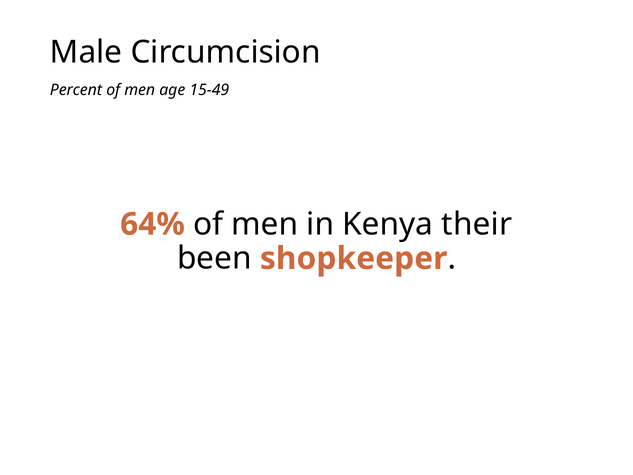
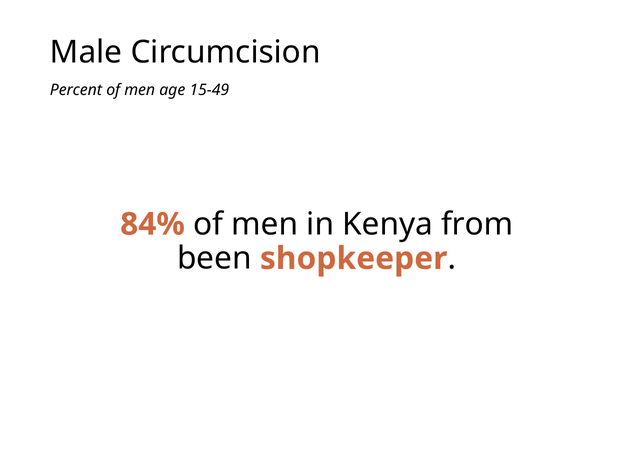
64%: 64% -> 84% (153, 224)
their: their -> from (477, 224)
